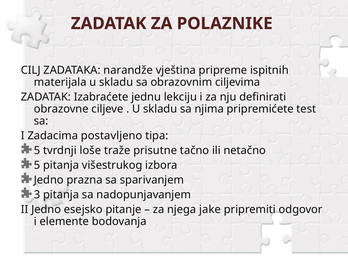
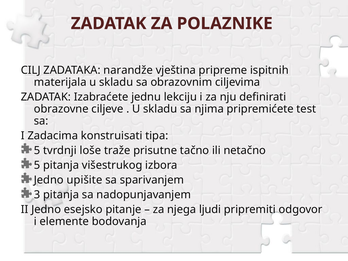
postavljeno: postavljeno -> konstruisati (112, 136)
prazna: prazna -> upišite (84, 180)
jake: jake -> ljudi (210, 210)
